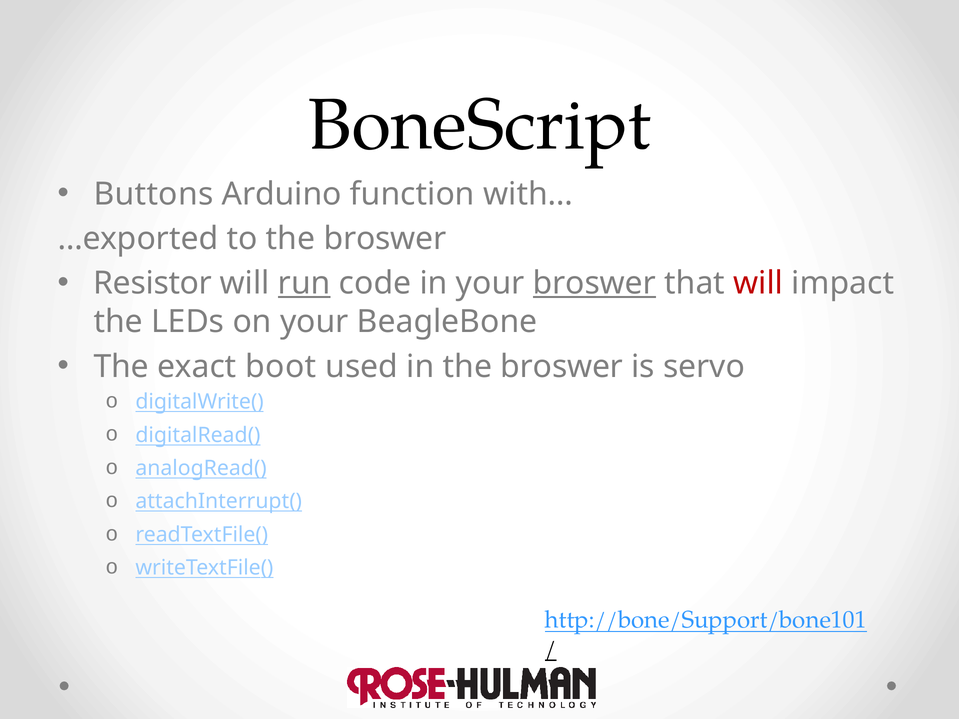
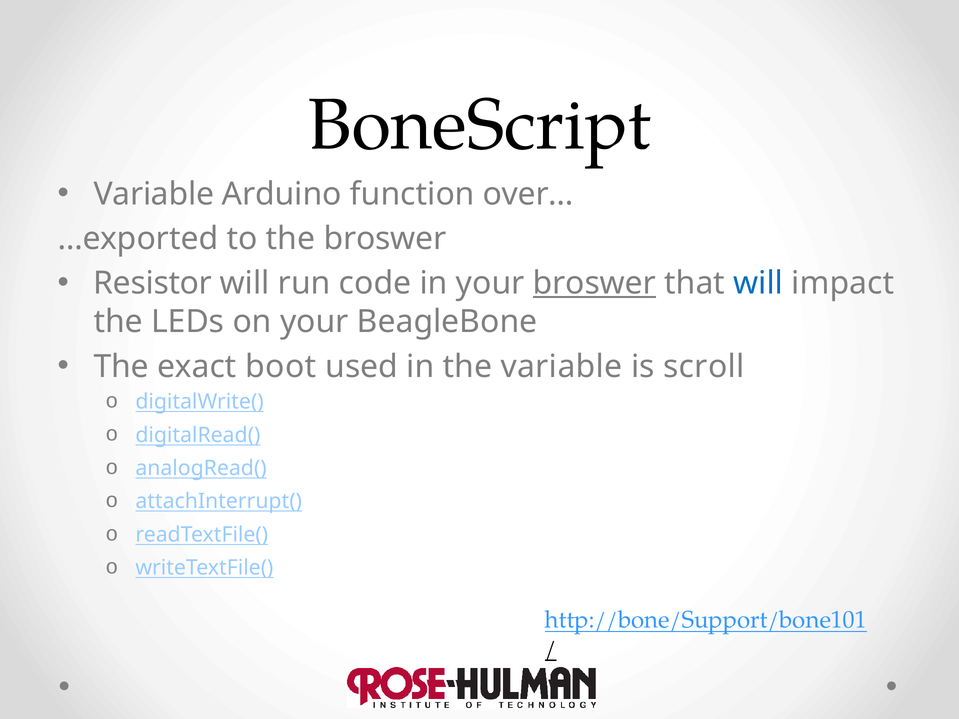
Buttons: Buttons -> Variable (154, 194)
with…: with… -> over… (528, 194)
run underline: present -> none (304, 284)
will colour: red -> blue (758, 284)
in the broswer: broswer -> variable (561, 367)
servo: servo -> scroll (704, 367)
